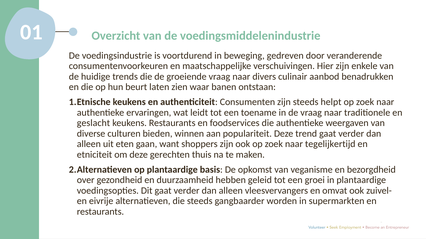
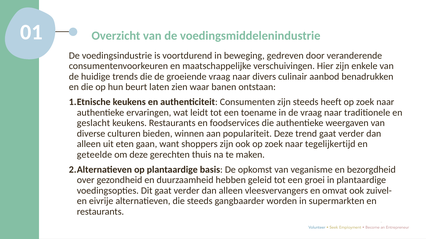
helpt: helpt -> heeft (331, 102)
etniciteit: etniciteit -> geteelde (94, 155)
